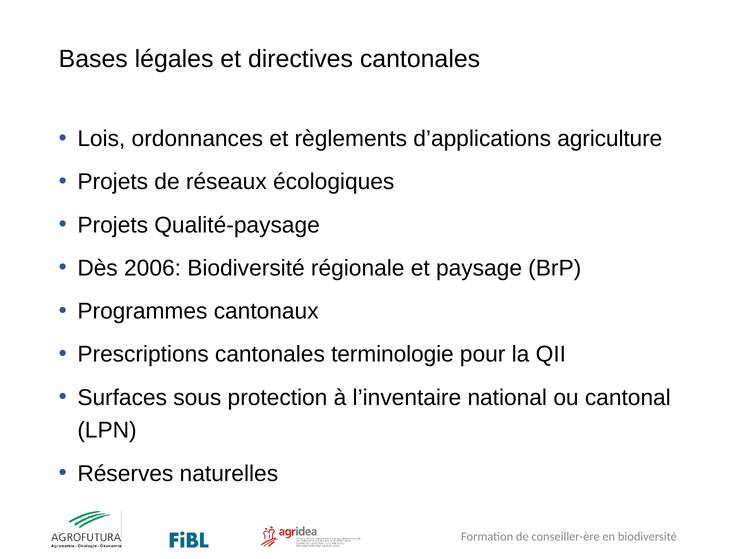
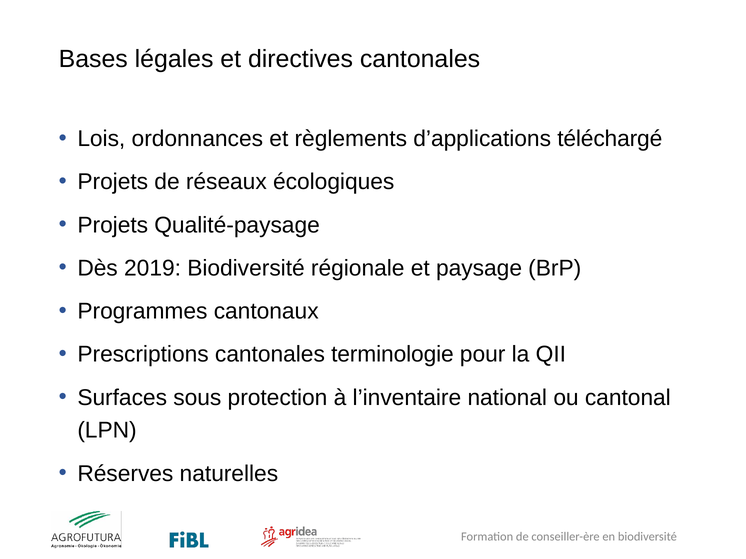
agriculture: agriculture -> téléchargé (610, 139)
2006: 2006 -> 2019 (153, 268)
